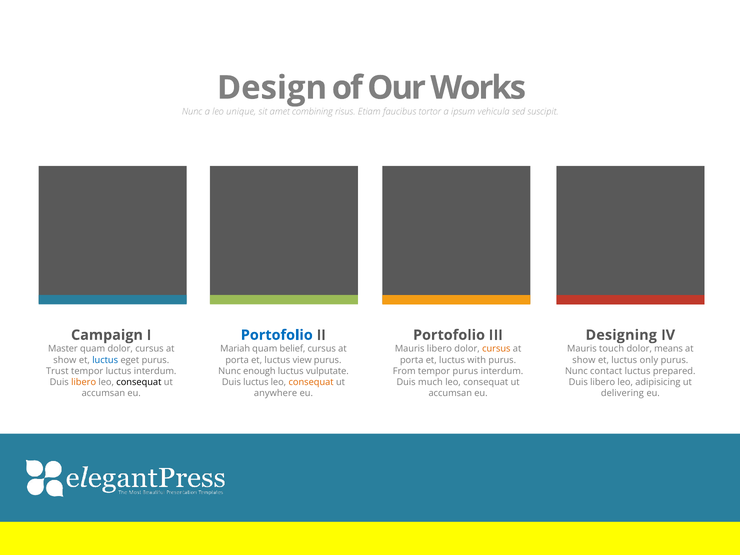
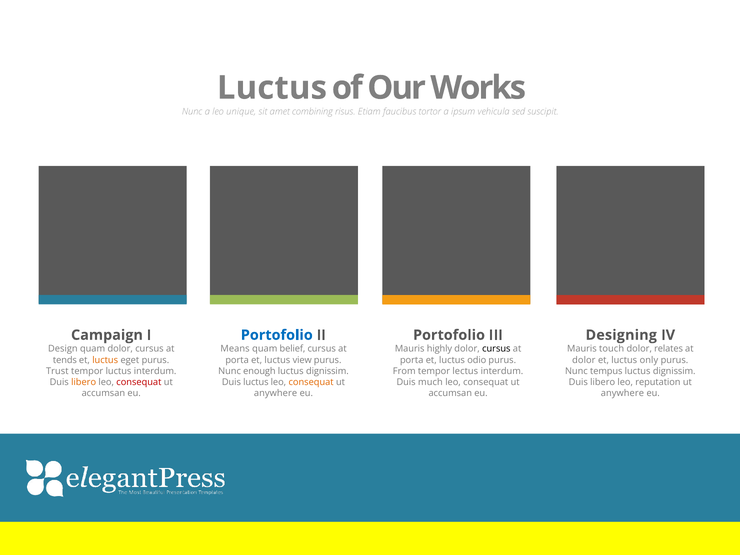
Design: Design -> Luctus (272, 88)
Master: Master -> Design (63, 349)
Mariah: Mariah -> Means (235, 349)
Mauris libero: libero -> highly (439, 349)
cursus colour: orange -> black (496, 349)
means: means -> relates (669, 349)
show: show -> tends (65, 360)
luctus colour: blue -> orange (105, 360)
with: with -> odio (477, 360)
show: show -> dolor (584, 360)
vulputate: vulputate -> dignissim (327, 371)
tempor purus: purus -> lectus (465, 371)
contact: contact -> tempus (606, 371)
prepared: prepared -> dignissim (674, 371)
consequat colour: black -> red (139, 382)
adipisicing: adipisicing -> reputation (658, 382)
delivering: delivering -> anywhere (622, 393)
